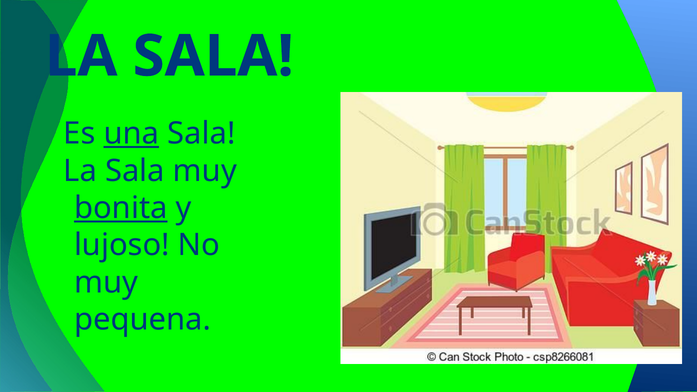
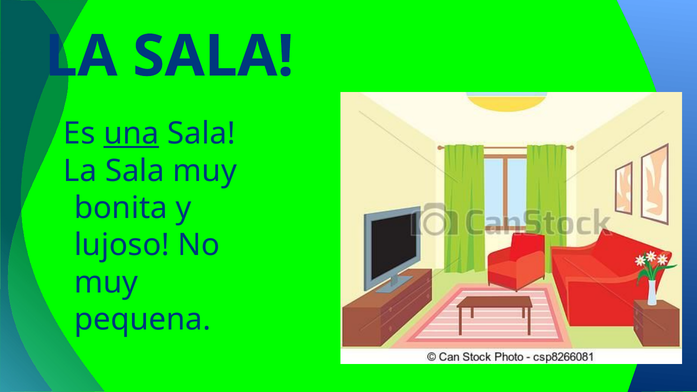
bonita underline: present -> none (121, 208)
